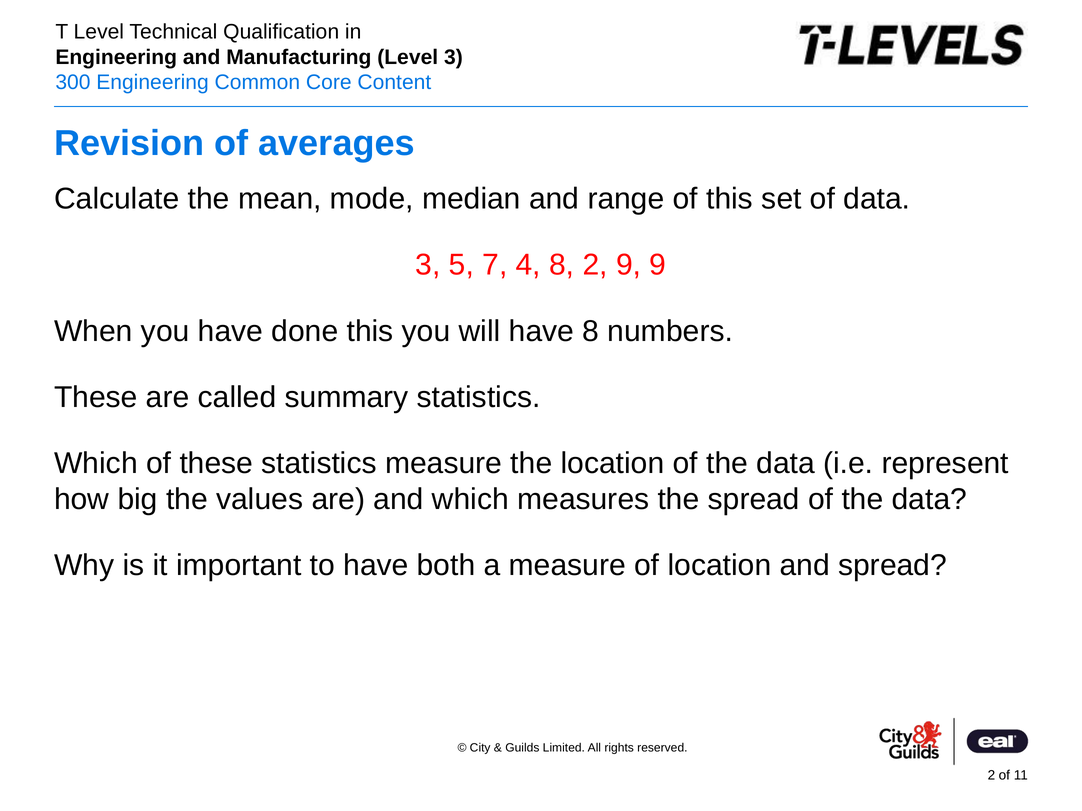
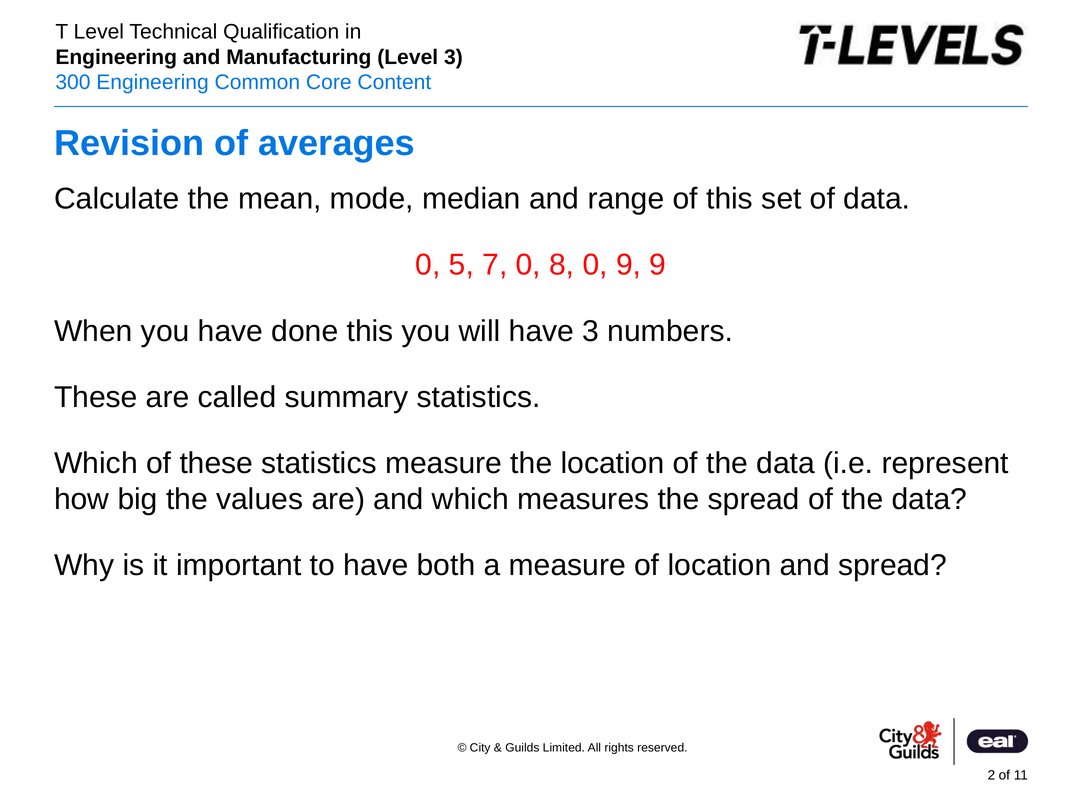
3: 3 -> 0 (428, 265)
7 4: 4 -> 0 (528, 265)
8 2: 2 -> 0 (595, 265)
have 8: 8 -> 3 (591, 331)
